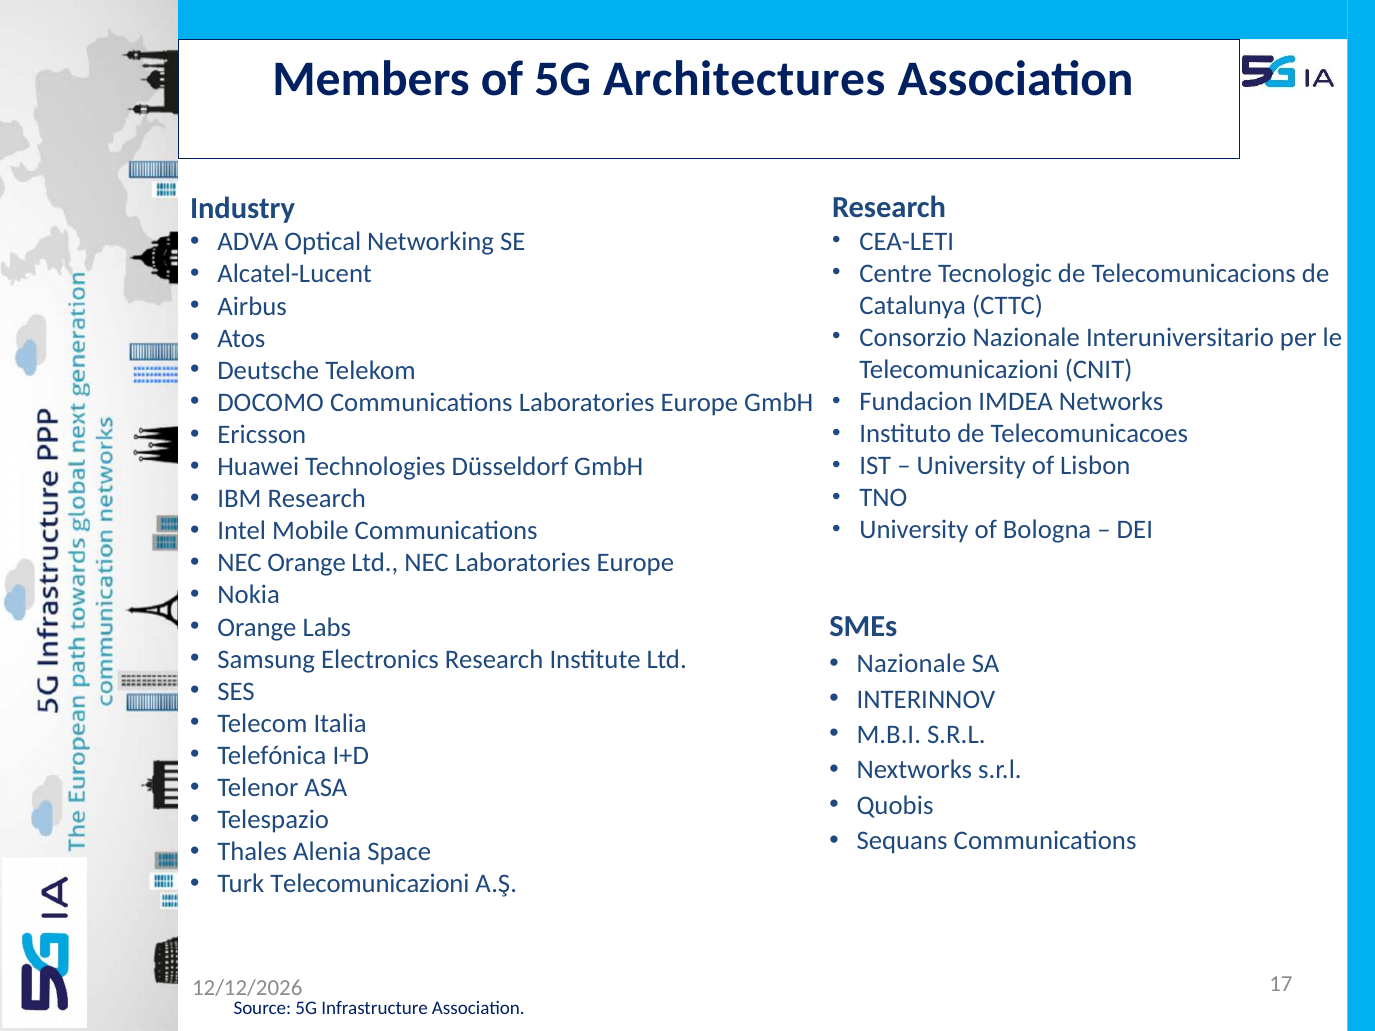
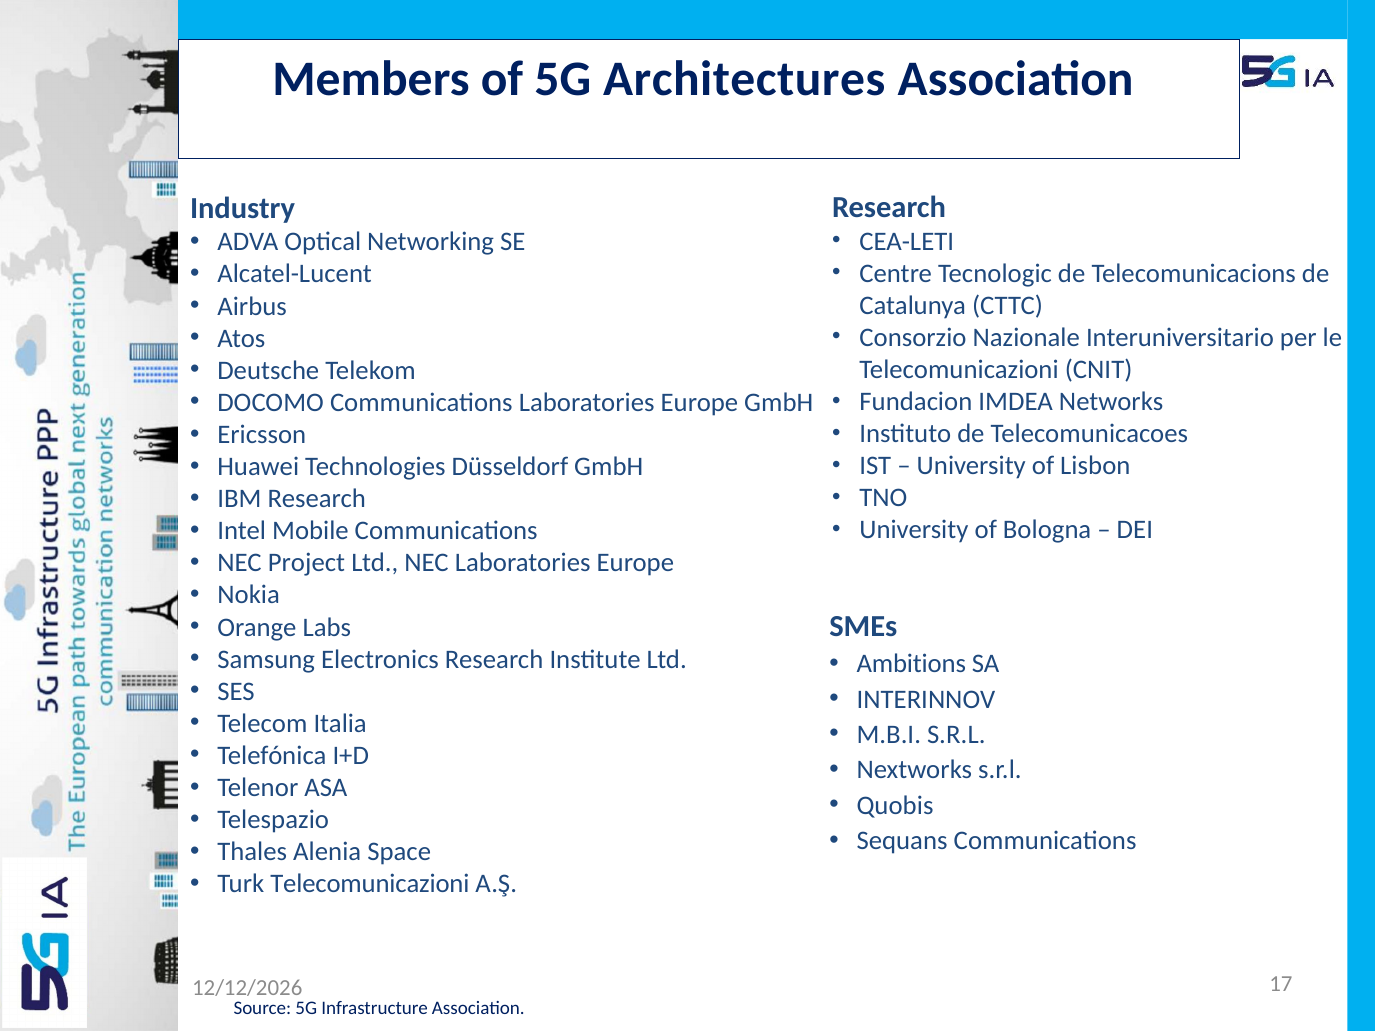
NEC Orange: Orange -> Project (306, 563)
Nazionale: Nazionale -> Ambitions (911, 664)
